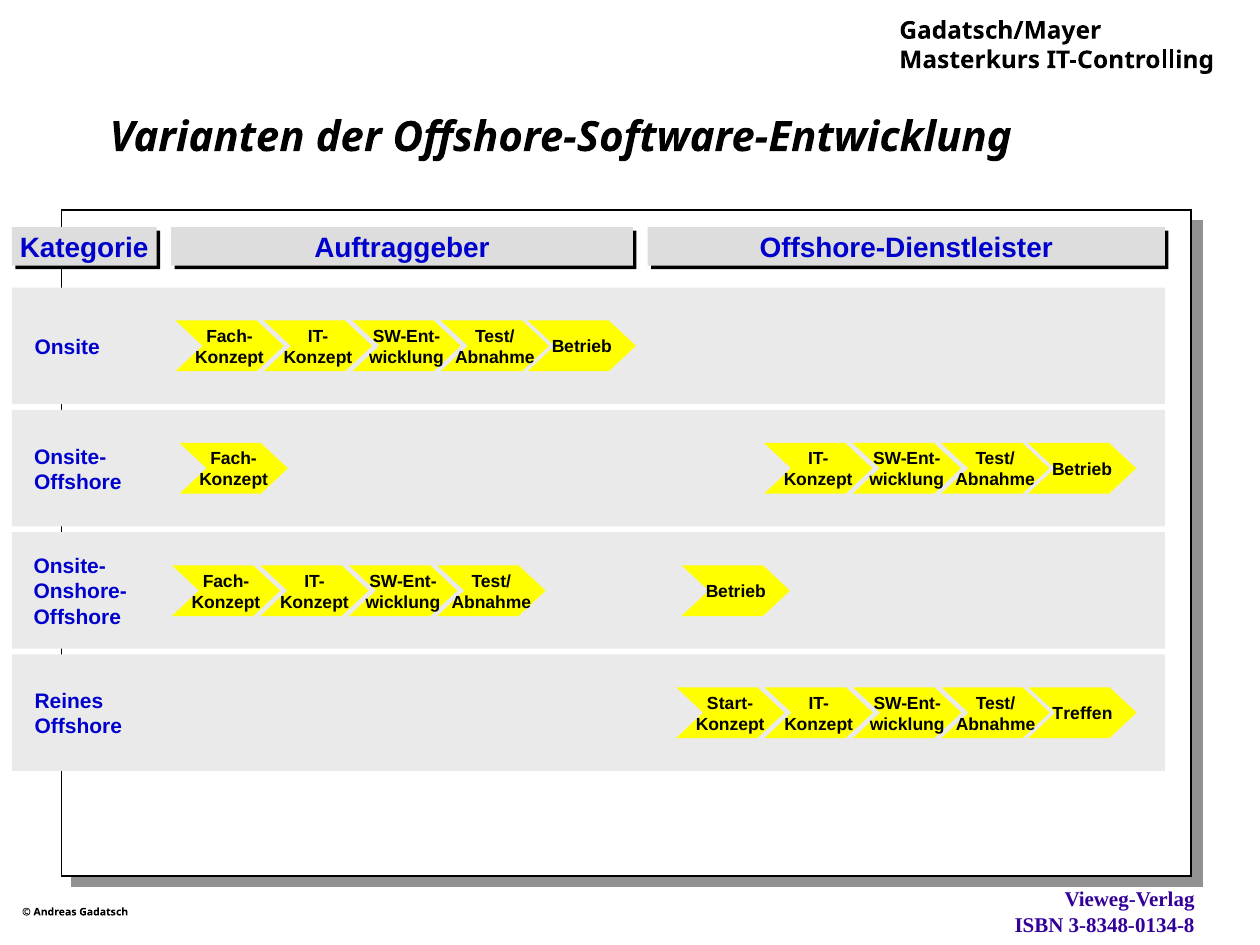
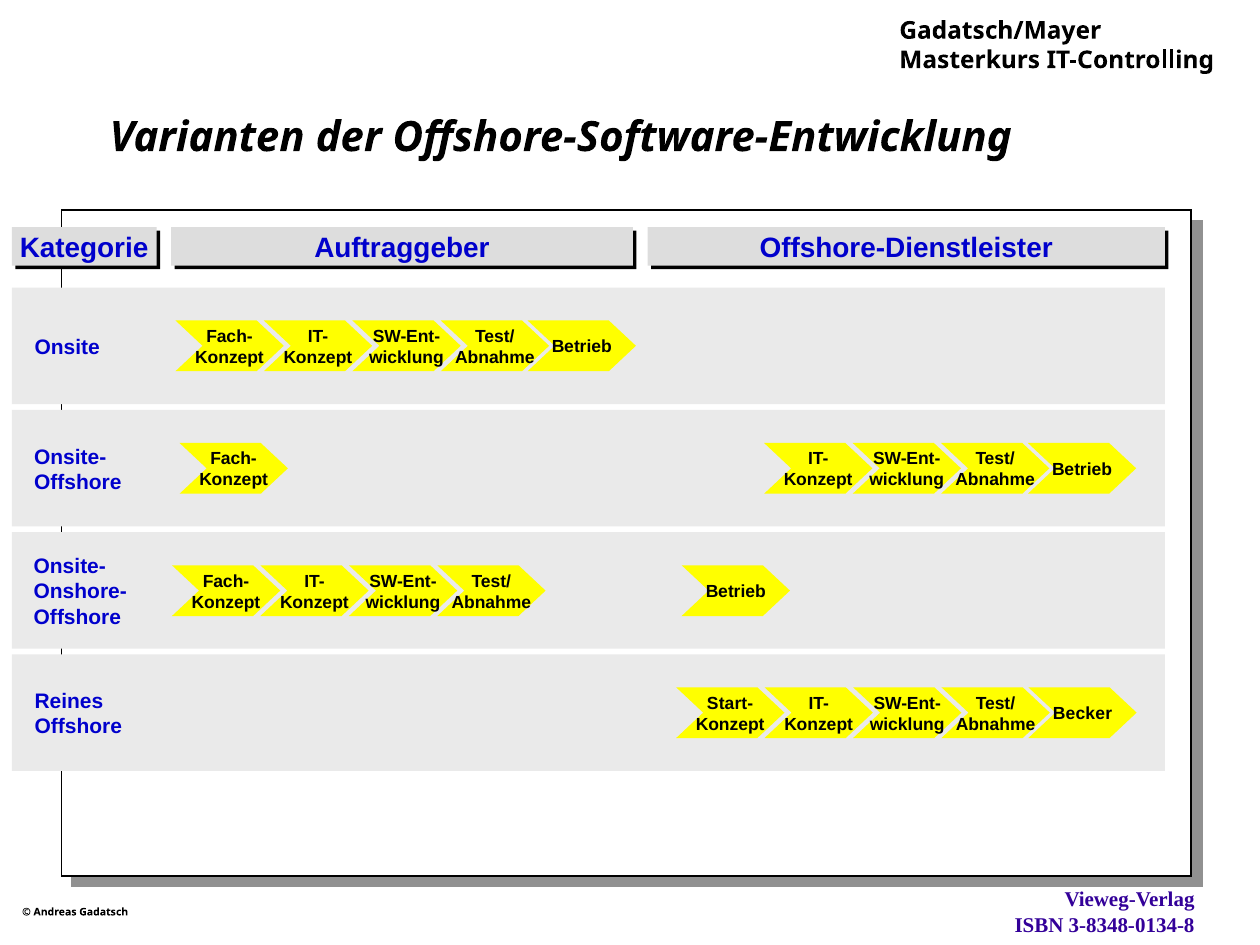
Treffen: Treffen -> Becker (1082, 714)
